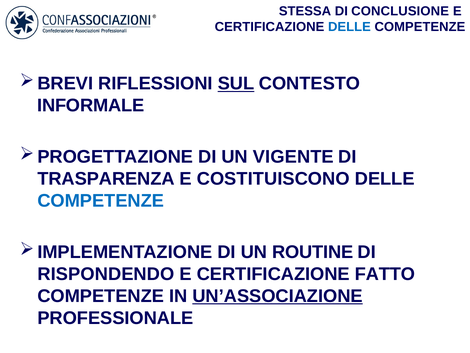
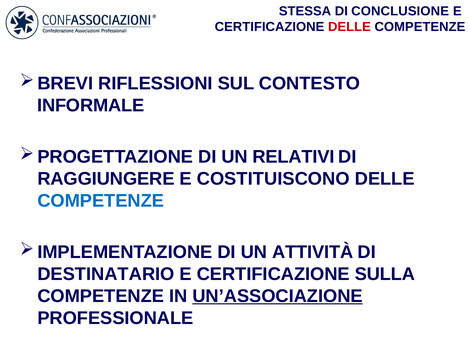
DELLE colour: blue -> red (349, 27)
SUL underline: present -> none (236, 83)
VIGENTE: VIGENTE -> RELATIVI (294, 157)
TRASPARENZA: TRASPARENZA -> RAGGIUNGERE (106, 179)
ROUTINE: ROUTINE -> ATTIVITÀ (313, 252)
RISPONDENDO: RISPONDENDO -> DESTINATARIO (106, 274)
FATTO: FATTO -> SULLA (385, 274)
